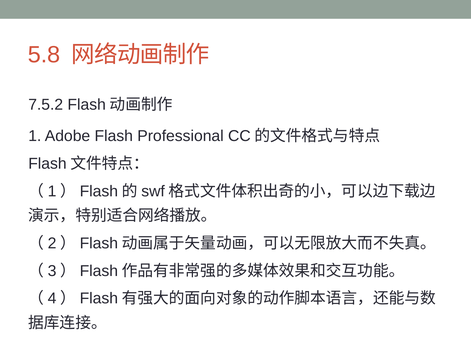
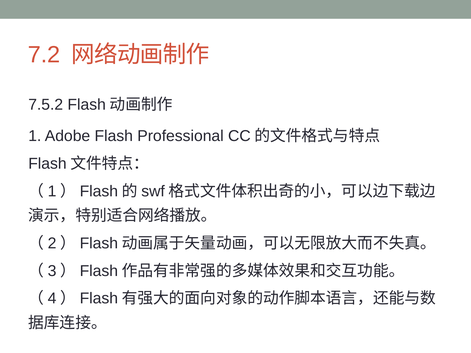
5.8: 5.8 -> 7.2 (44, 55)
